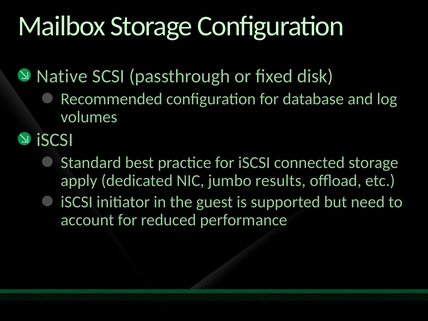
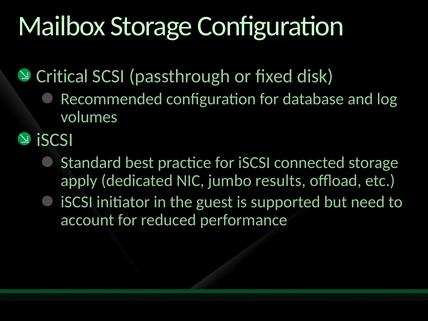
Native: Native -> Critical (62, 76)
